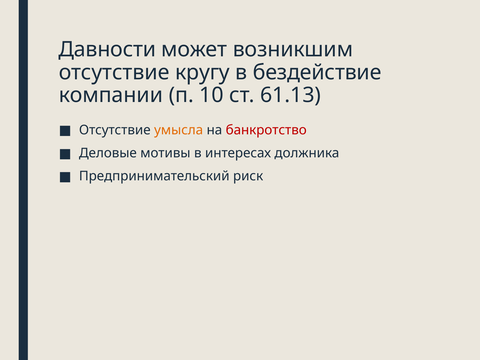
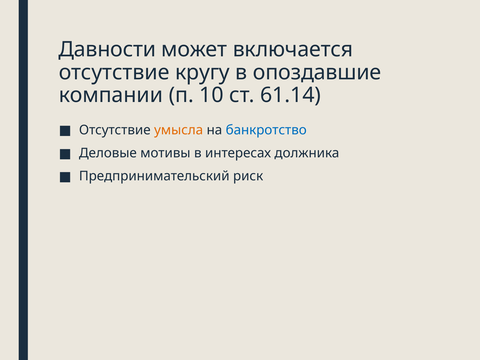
возникшим: возникшим -> включается (293, 50)
бездействие: бездействие -> опоздавшие (317, 72)
61.13: 61.13 -> 61.14 (291, 95)
банкротство colour: red -> blue (266, 130)
